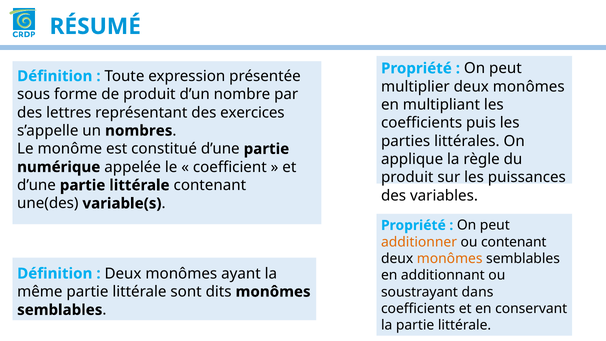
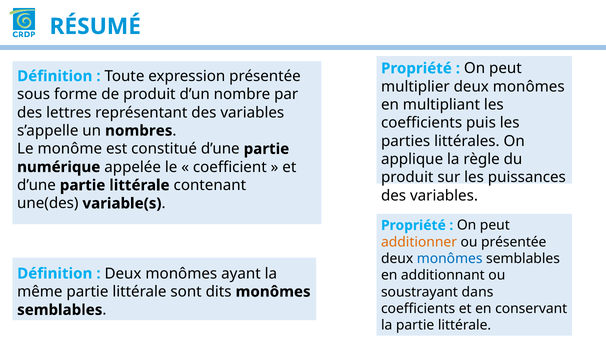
représentant des exercices: exercices -> variables (252, 112)
ou contenant: contenant -> présentée (514, 242)
monômes colour: orange -> blue (450, 259)
